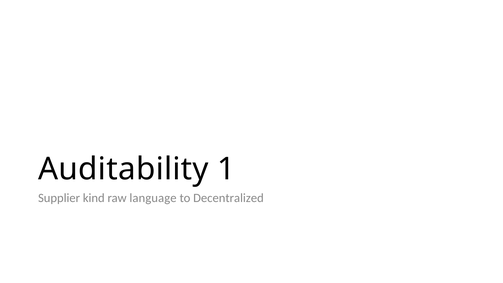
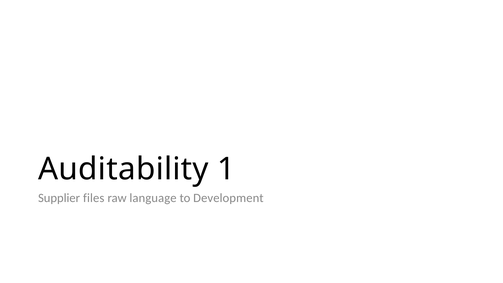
kind: kind -> files (94, 198)
Decentralized: Decentralized -> Development (228, 198)
